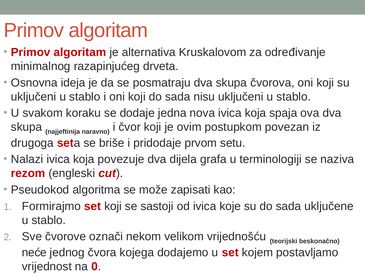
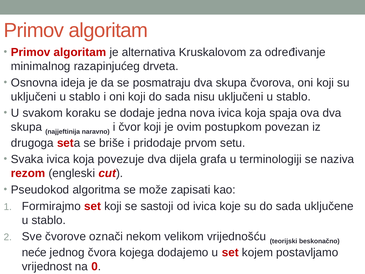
Nalazi: Nalazi -> Svaka (27, 159)
